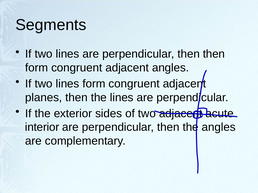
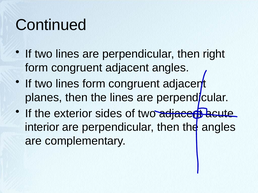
Segments: Segments -> Continued (51, 25)
then then: then -> right (214, 54)
